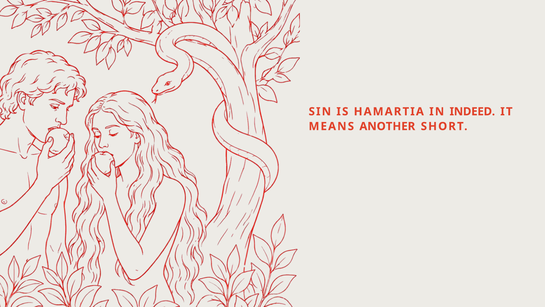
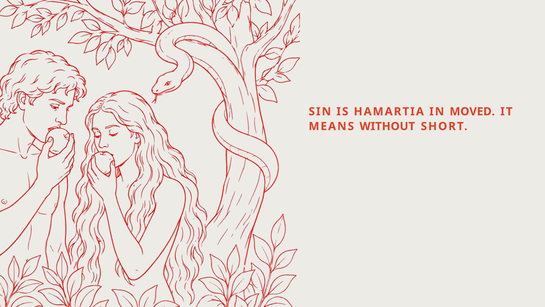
INDEED: INDEED -> MOVED (472, 111)
ANOTHER: ANOTHER -> WITHOUT (387, 126)
